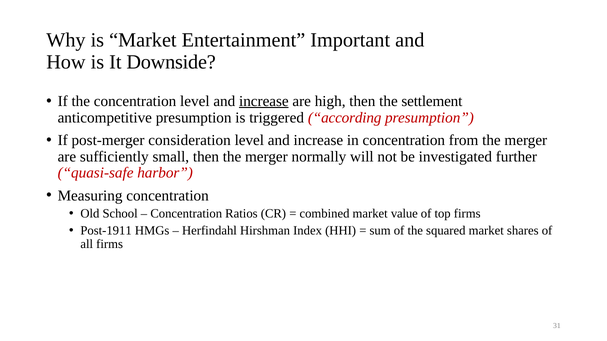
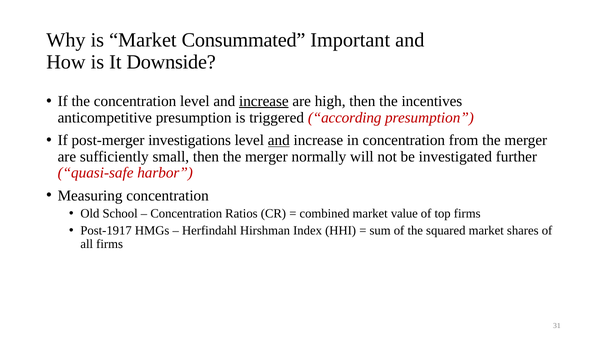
Entertainment: Entertainment -> Consummated (244, 40)
settlement: settlement -> incentives (432, 101)
consideration: consideration -> investigations (190, 140)
and underline: none -> present (279, 140)
Post-1911: Post-1911 -> Post-1917 (106, 231)
